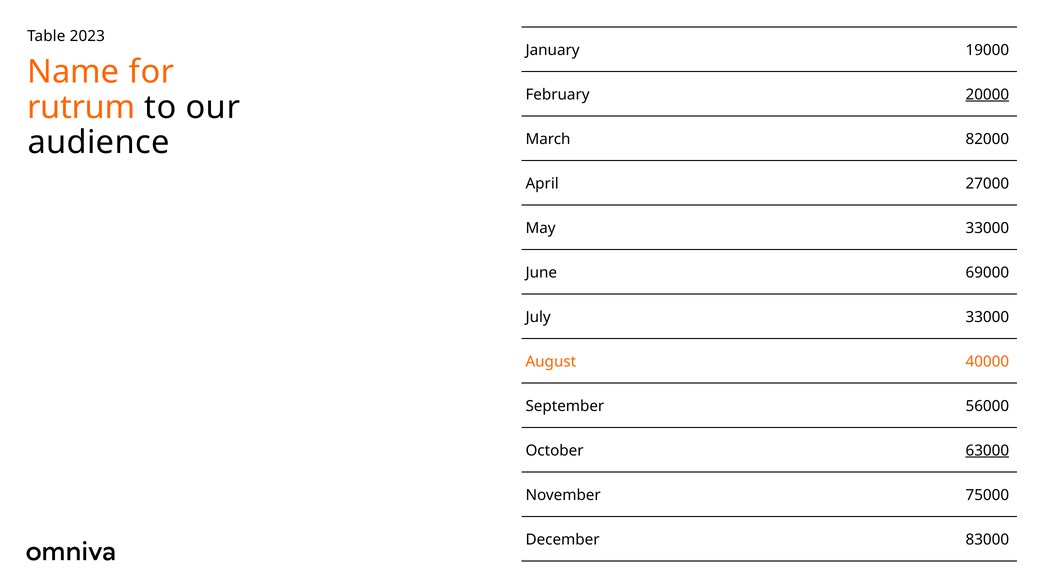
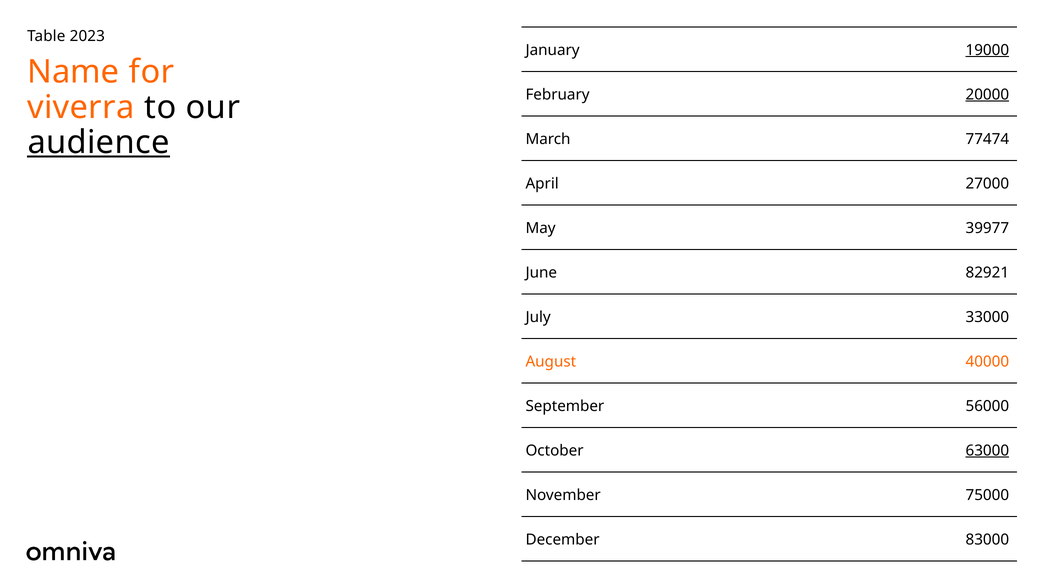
19000 underline: none -> present (987, 50)
rutrum: rutrum -> viverra (81, 107)
audience underline: none -> present (99, 143)
82000: 82000 -> 77474 (987, 139)
May 33000: 33000 -> 39977 (987, 228)
69000: 69000 -> 82921 (987, 272)
